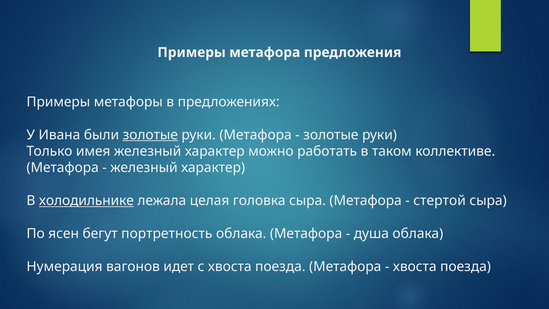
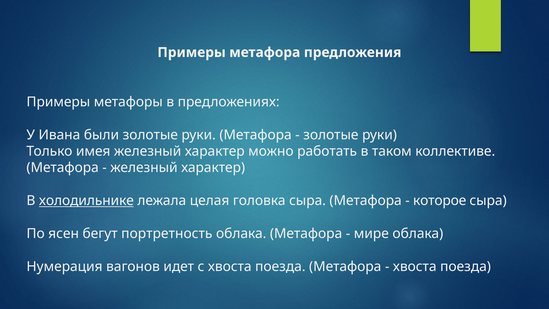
золотые underline: present -> none (150, 135)
стертой: стертой -> которое (440, 201)
душа: душа -> мире (371, 234)
